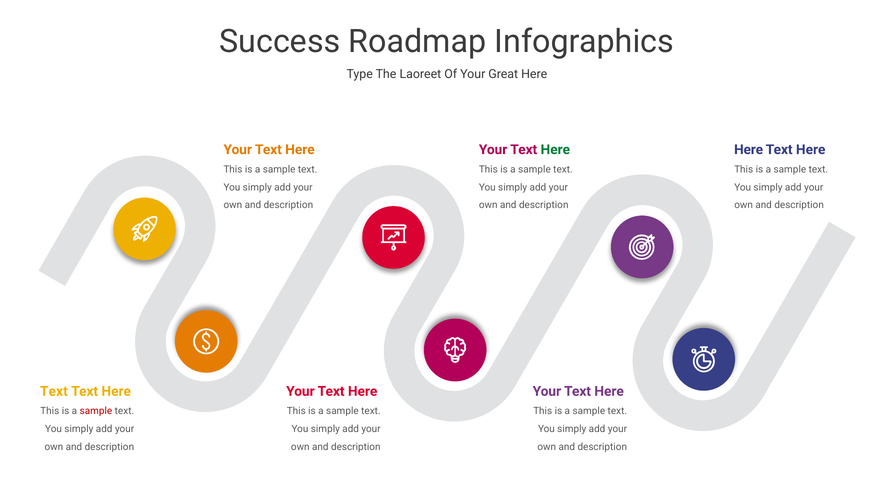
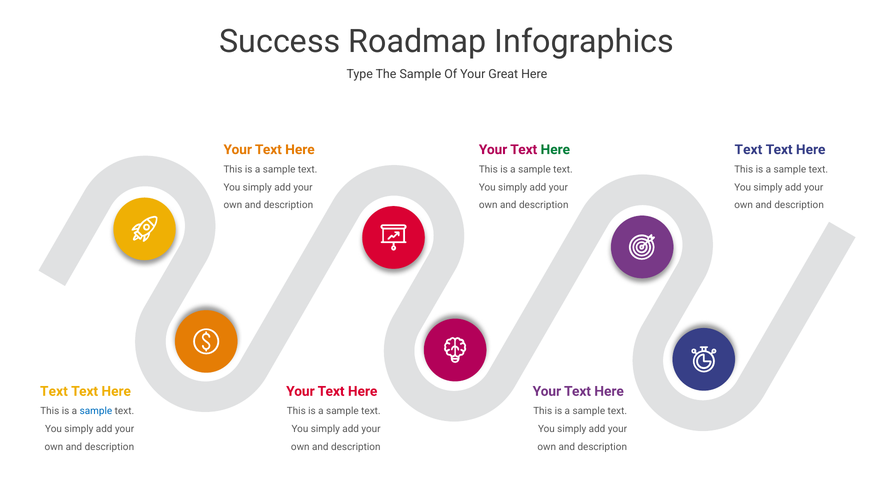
The Laoreet: Laoreet -> Sample (420, 74)
Here: Here -> Text (748, 150)
sample colour: red -> blue (96, 411)
